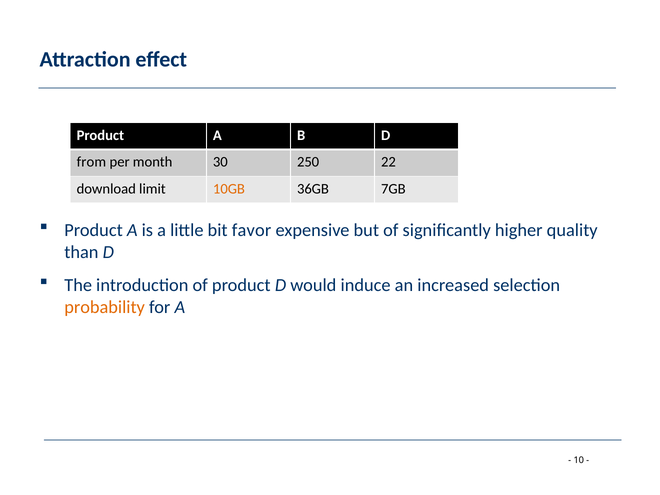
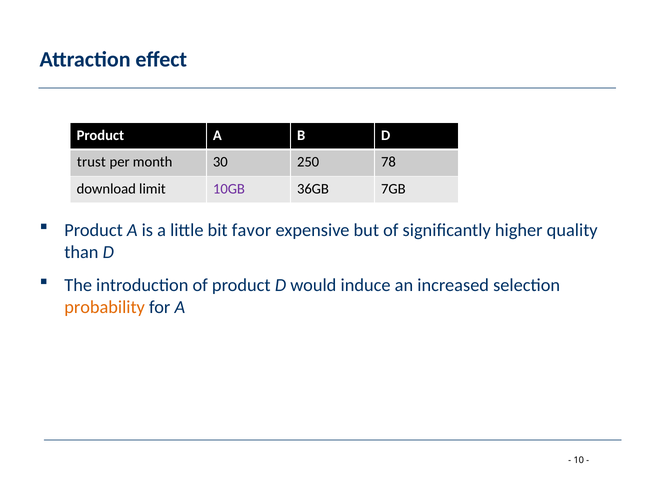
from: from -> trust (91, 162)
22: 22 -> 78 (388, 162)
10GB colour: orange -> purple (229, 189)
